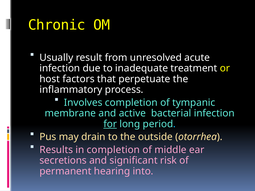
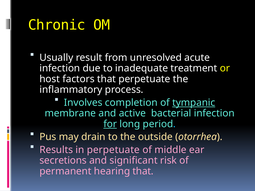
tympanic underline: none -> present (194, 103)
in completion: completion -> perpetuate (113, 150)
hearing into: into -> that (143, 171)
